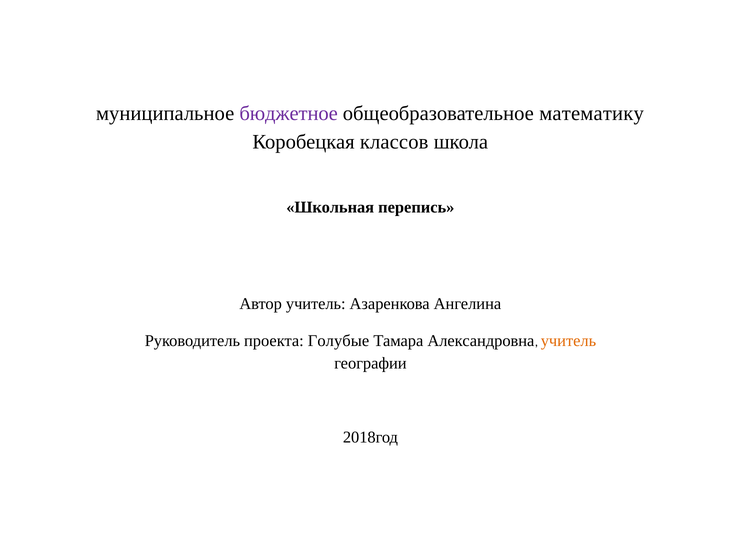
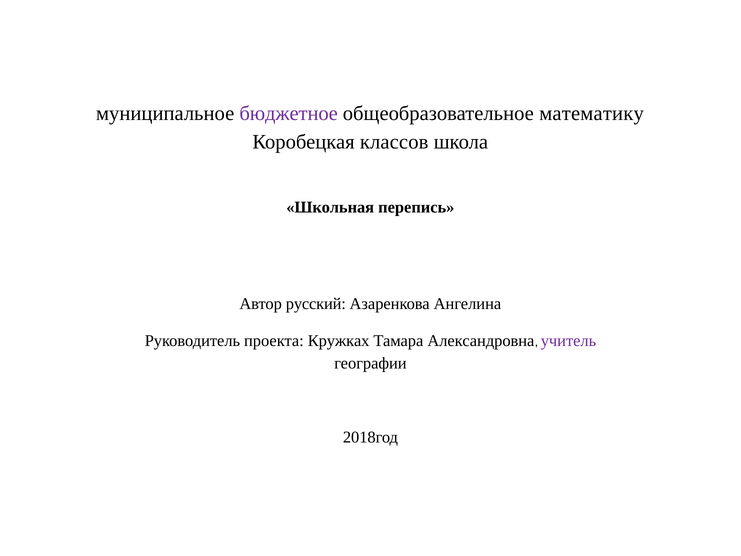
Автор учитель: учитель -> русский (316, 304)
Голубые: Голубые -> Кружках (339, 341)
учитель colour: orange -> purple (568, 341)
